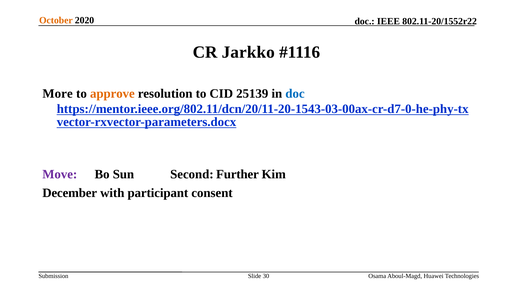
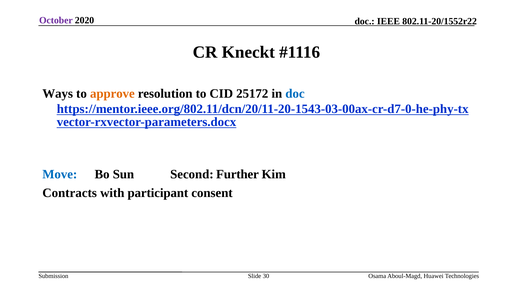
October colour: orange -> purple (56, 20)
Jarkko: Jarkko -> Kneckt (248, 52)
More: More -> Ways (58, 94)
25139: 25139 -> 25172 (252, 94)
Move colour: purple -> blue (60, 175)
December: December -> Contracts (70, 193)
